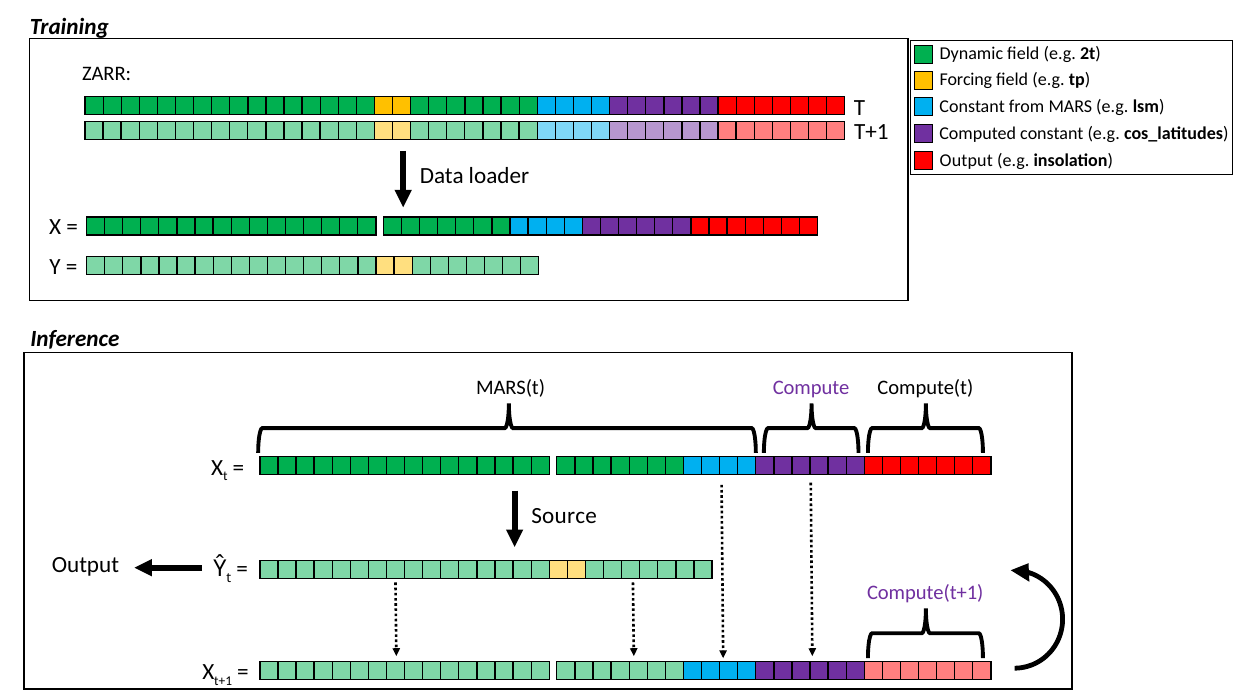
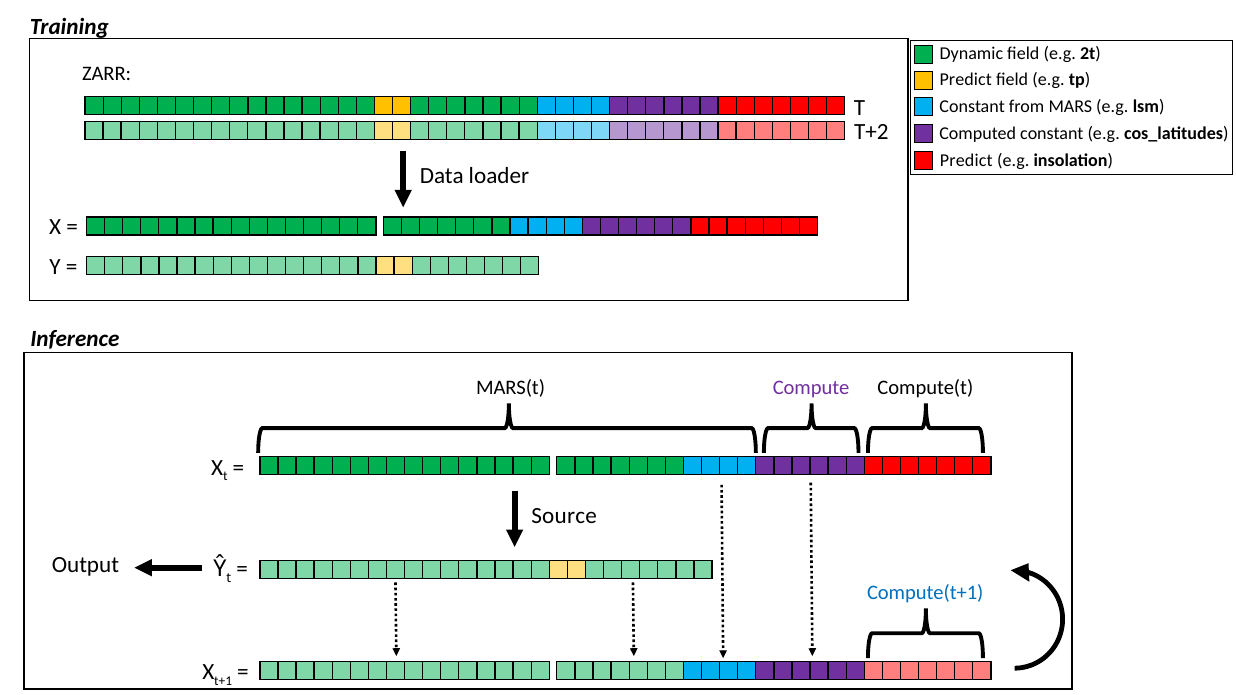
Forcing: Forcing -> Predict (966, 80)
T+1: T+1 -> T+2 (871, 132)
Output: Output -> Predict (966, 160)
Compute(t+1 colour: purple -> blue (925, 593)
